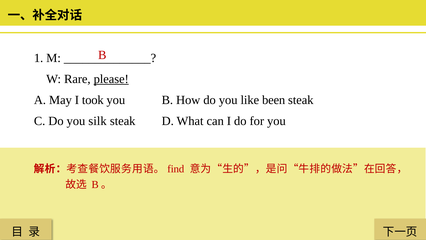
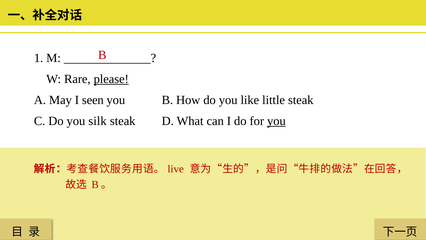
took: took -> seen (93, 100)
been: been -> little (274, 100)
you underline: none -> present (276, 121)
find: find -> live (176, 169)
